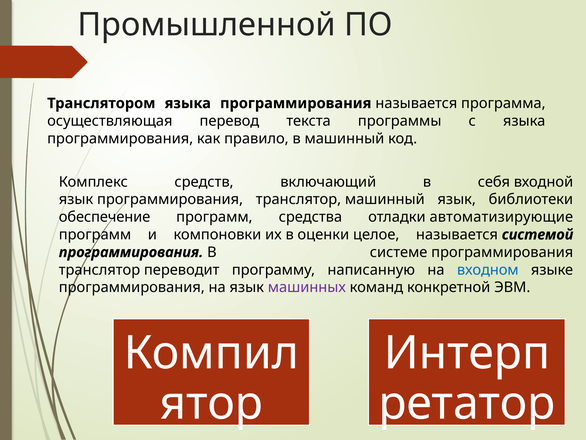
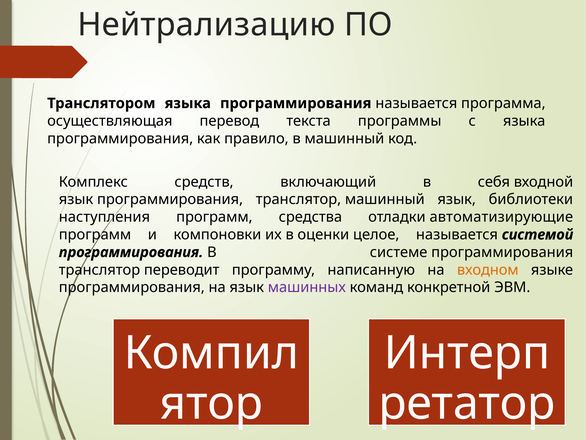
Промышленной: Промышленной -> Нейтрализацию (206, 25)
обеспечение: обеспечение -> наступления (104, 217)
входном colour: blue -> orange (488, 270)
